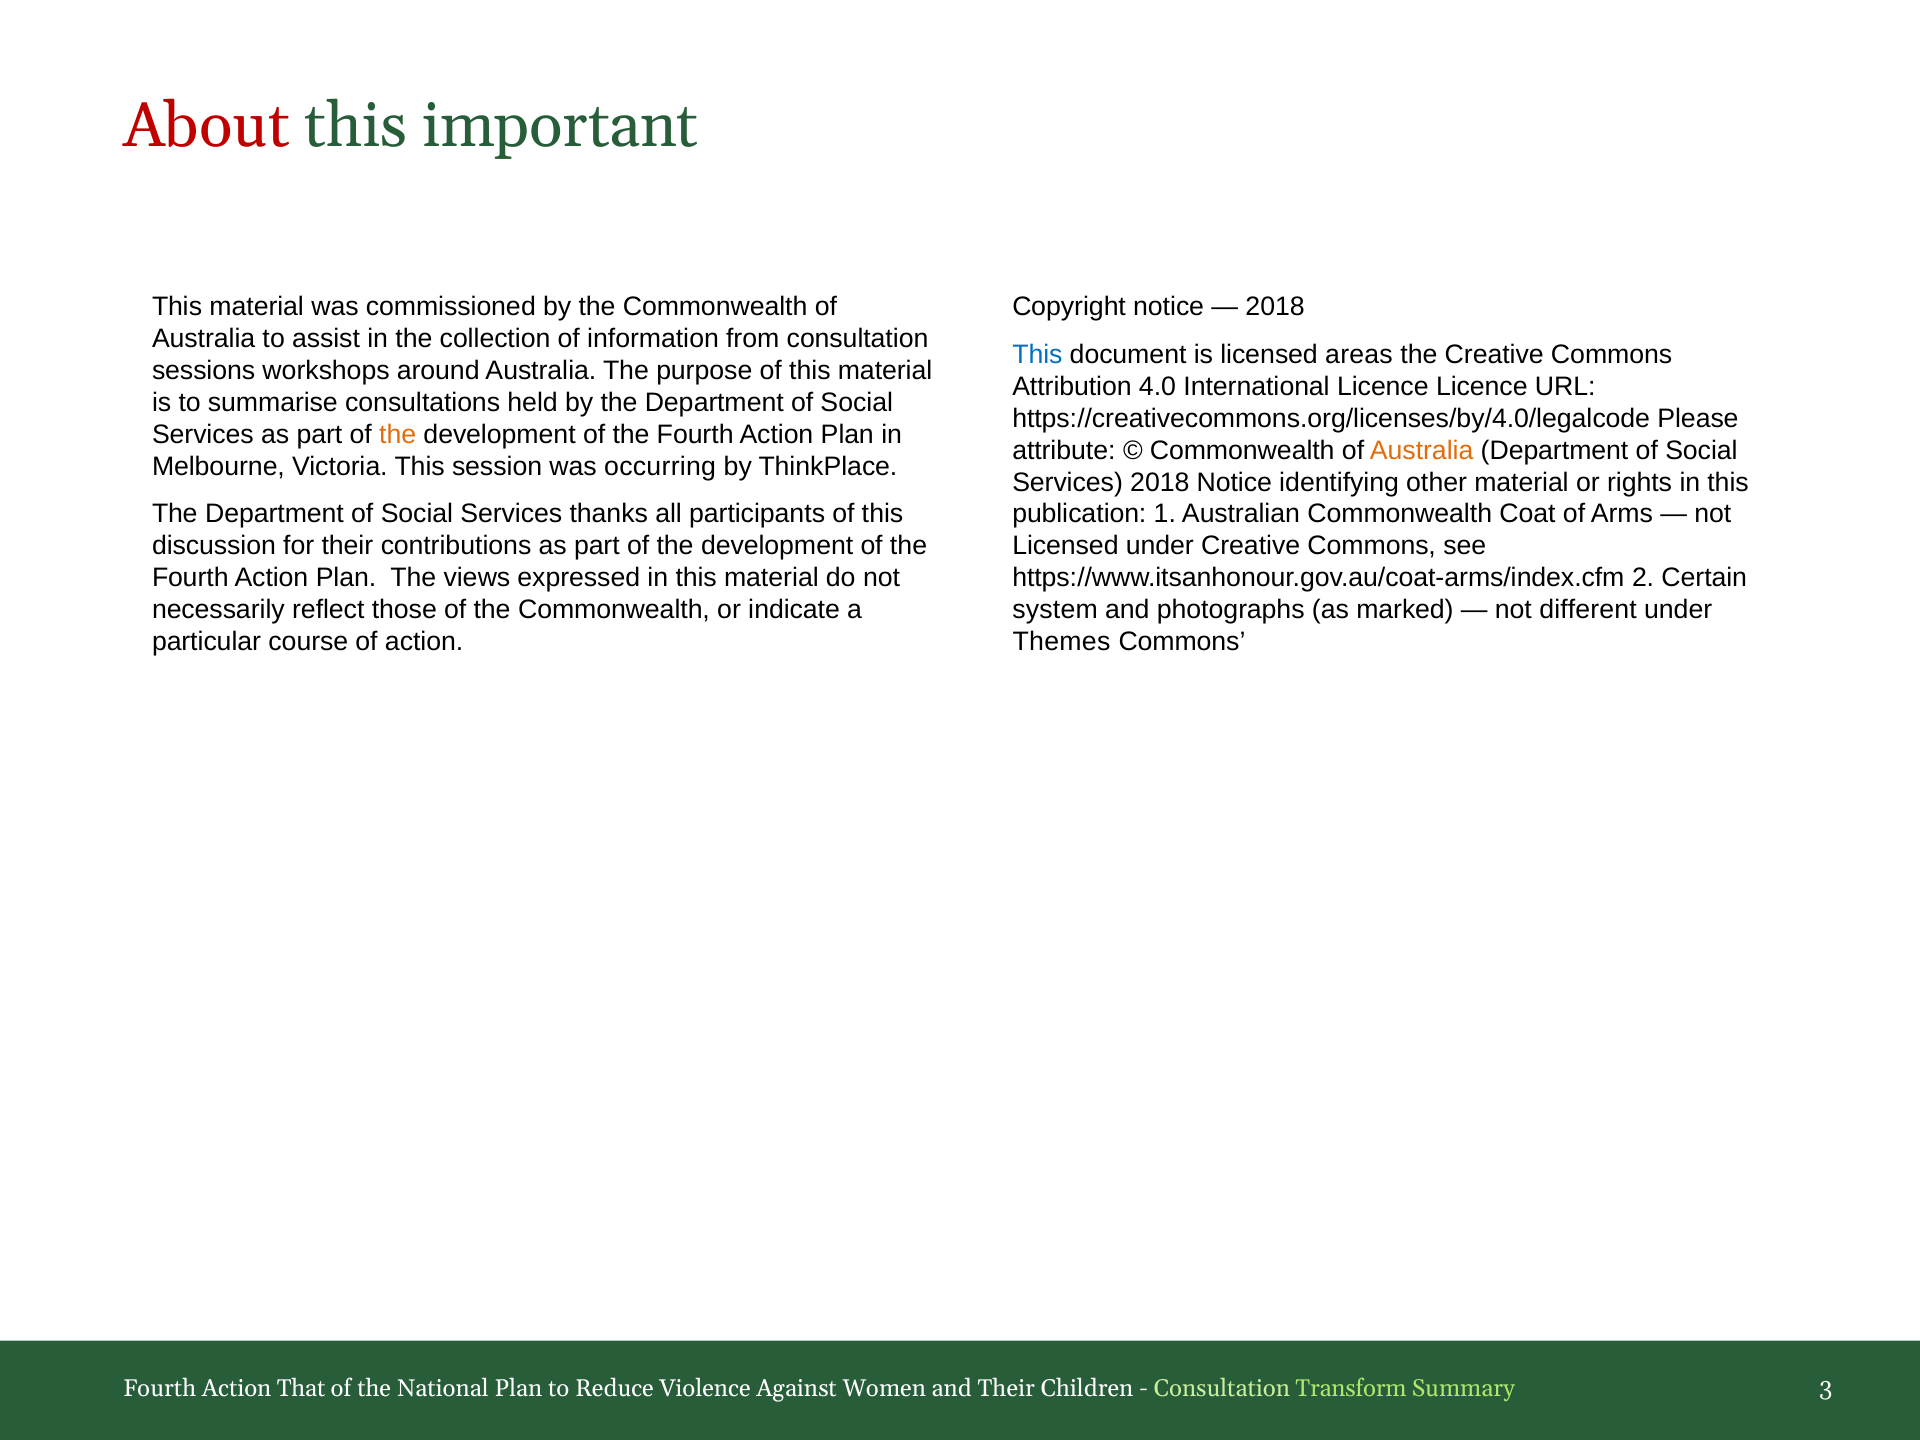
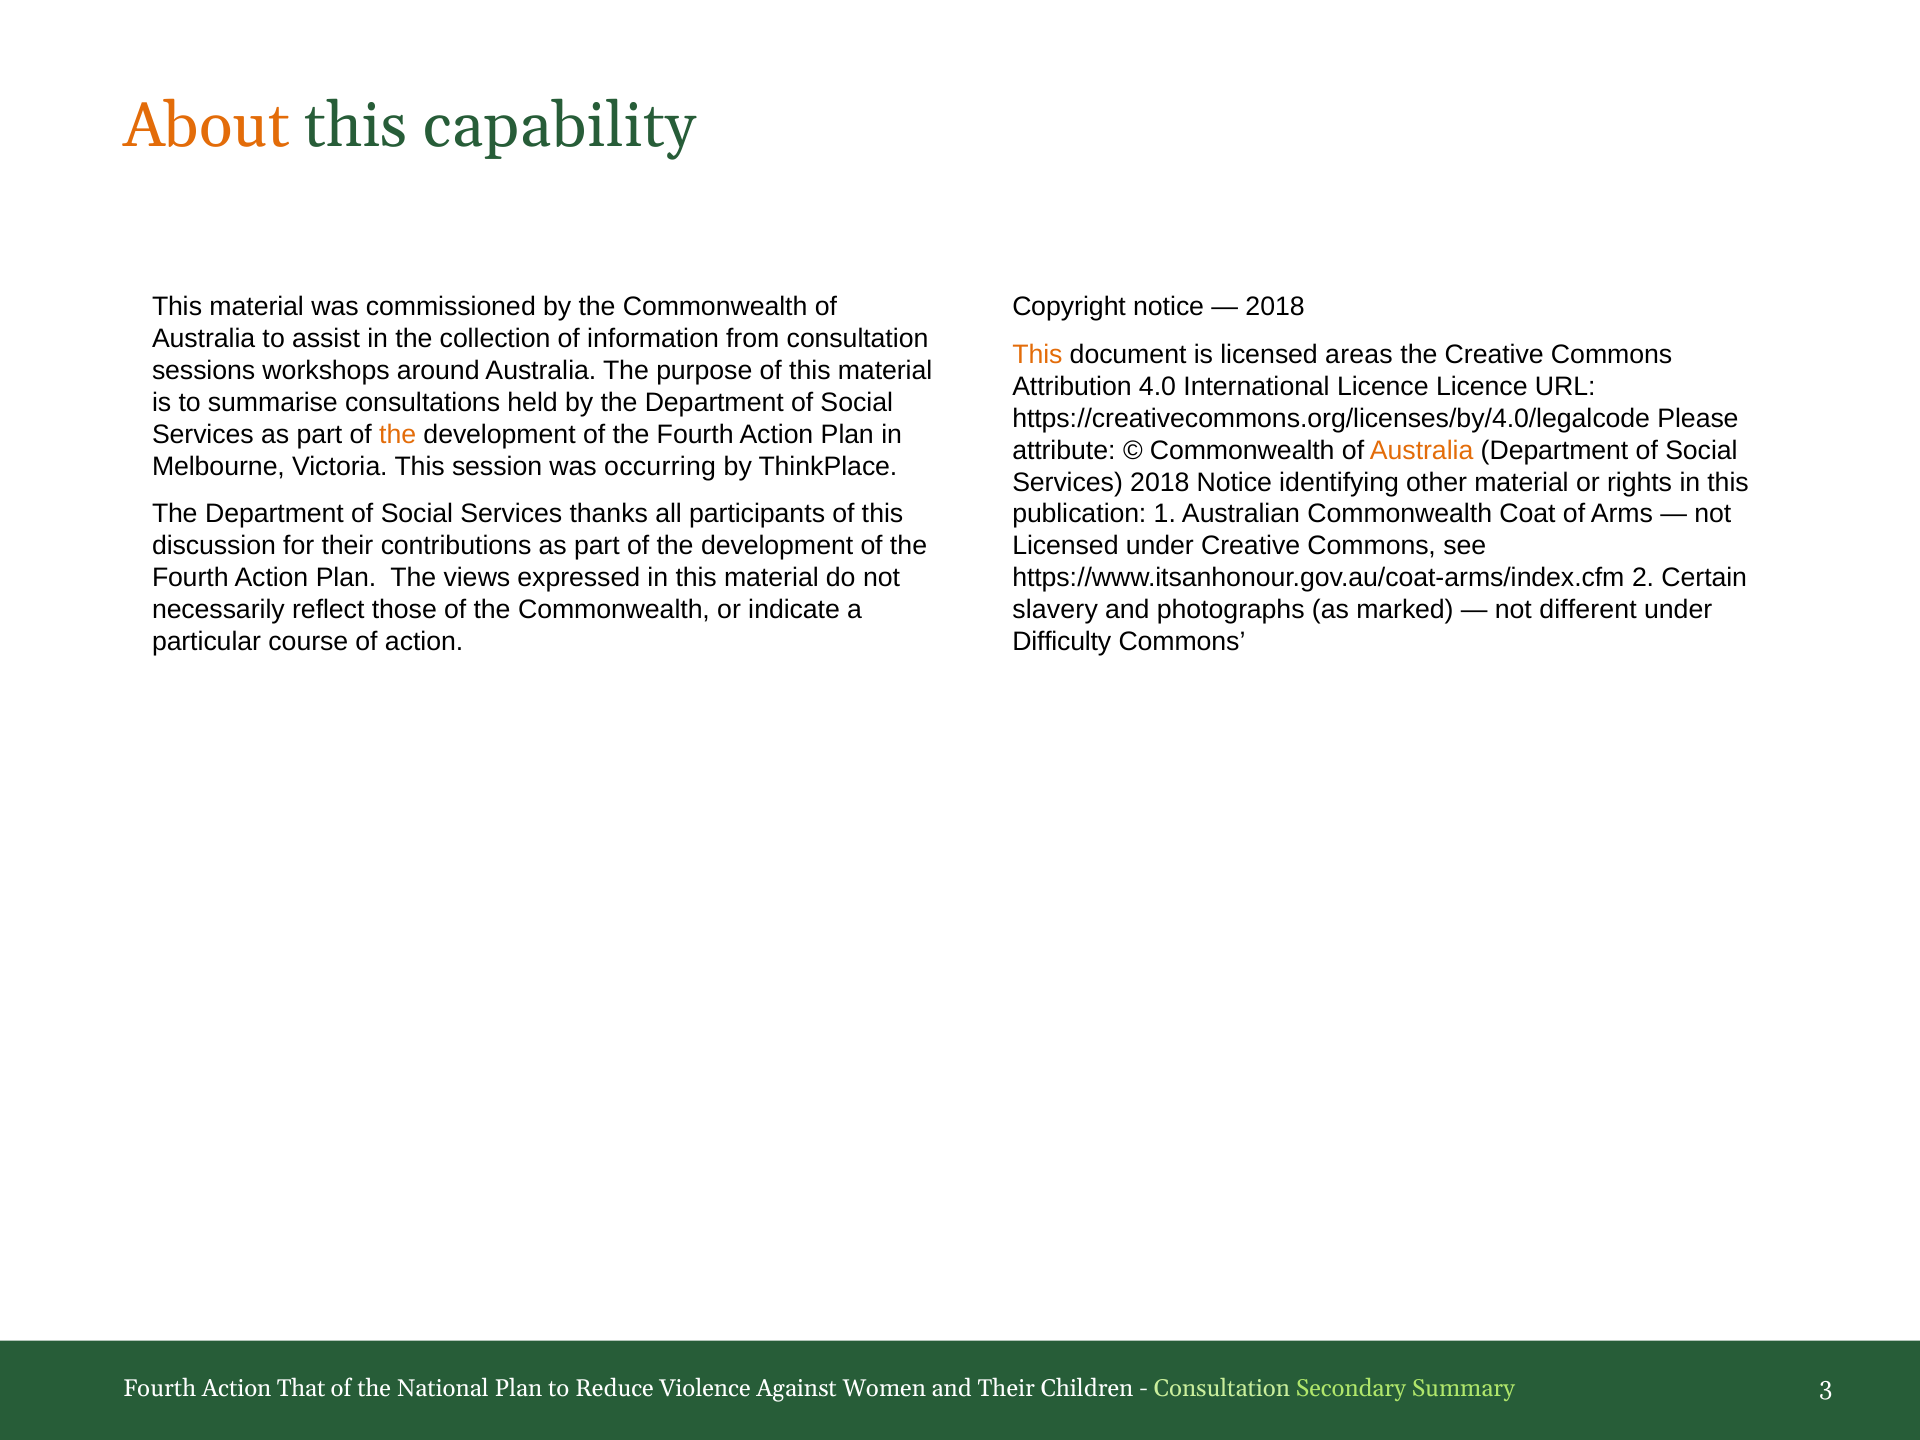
About colour: red -> orange (206, 126)
important: important -> capability (560, 126)
This colour: blue -> orange (1037, 355)
system: system -> slavery (1055, 610)
Themes: Themes -> Difficulty (1062, 641)
Transform: Transform -> Secondary (1351, 1389)
